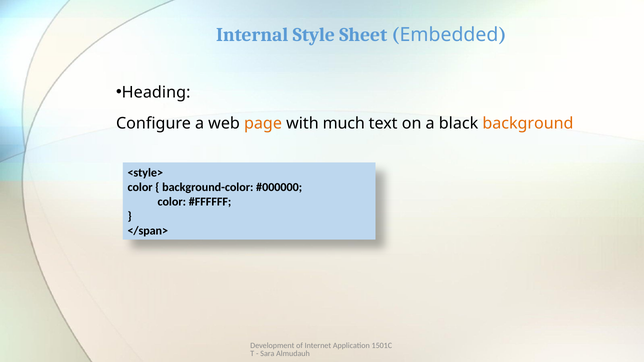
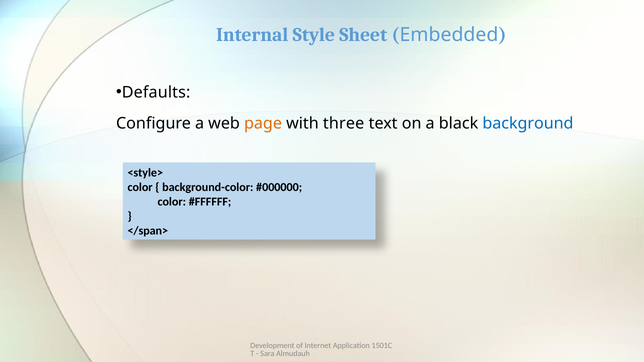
Heading: Heading -> Defaults (156, 93)
much: much -> three (344, 124)
background colour: orange -> blue (528, 124)
